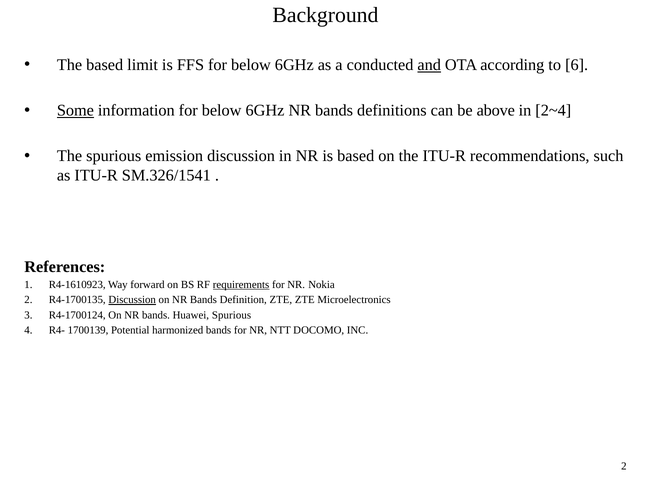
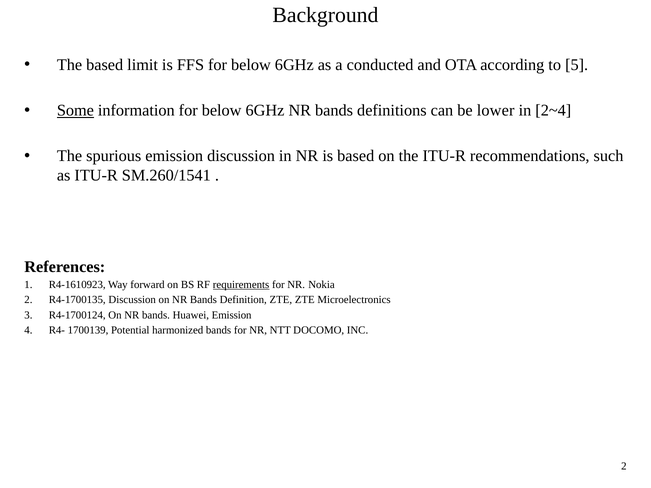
and underline: present -> none (429, 65)
6: 6 -> 5 (577, 65)
above: above -> lower (496, 111)
SM.326/1541: SM.326/1541 -> SM.260/1541 (166, 176)
Discussion underline: present -> none (132, 300)
Huawei Spurious: Spurious -> Emission (232, 315)
